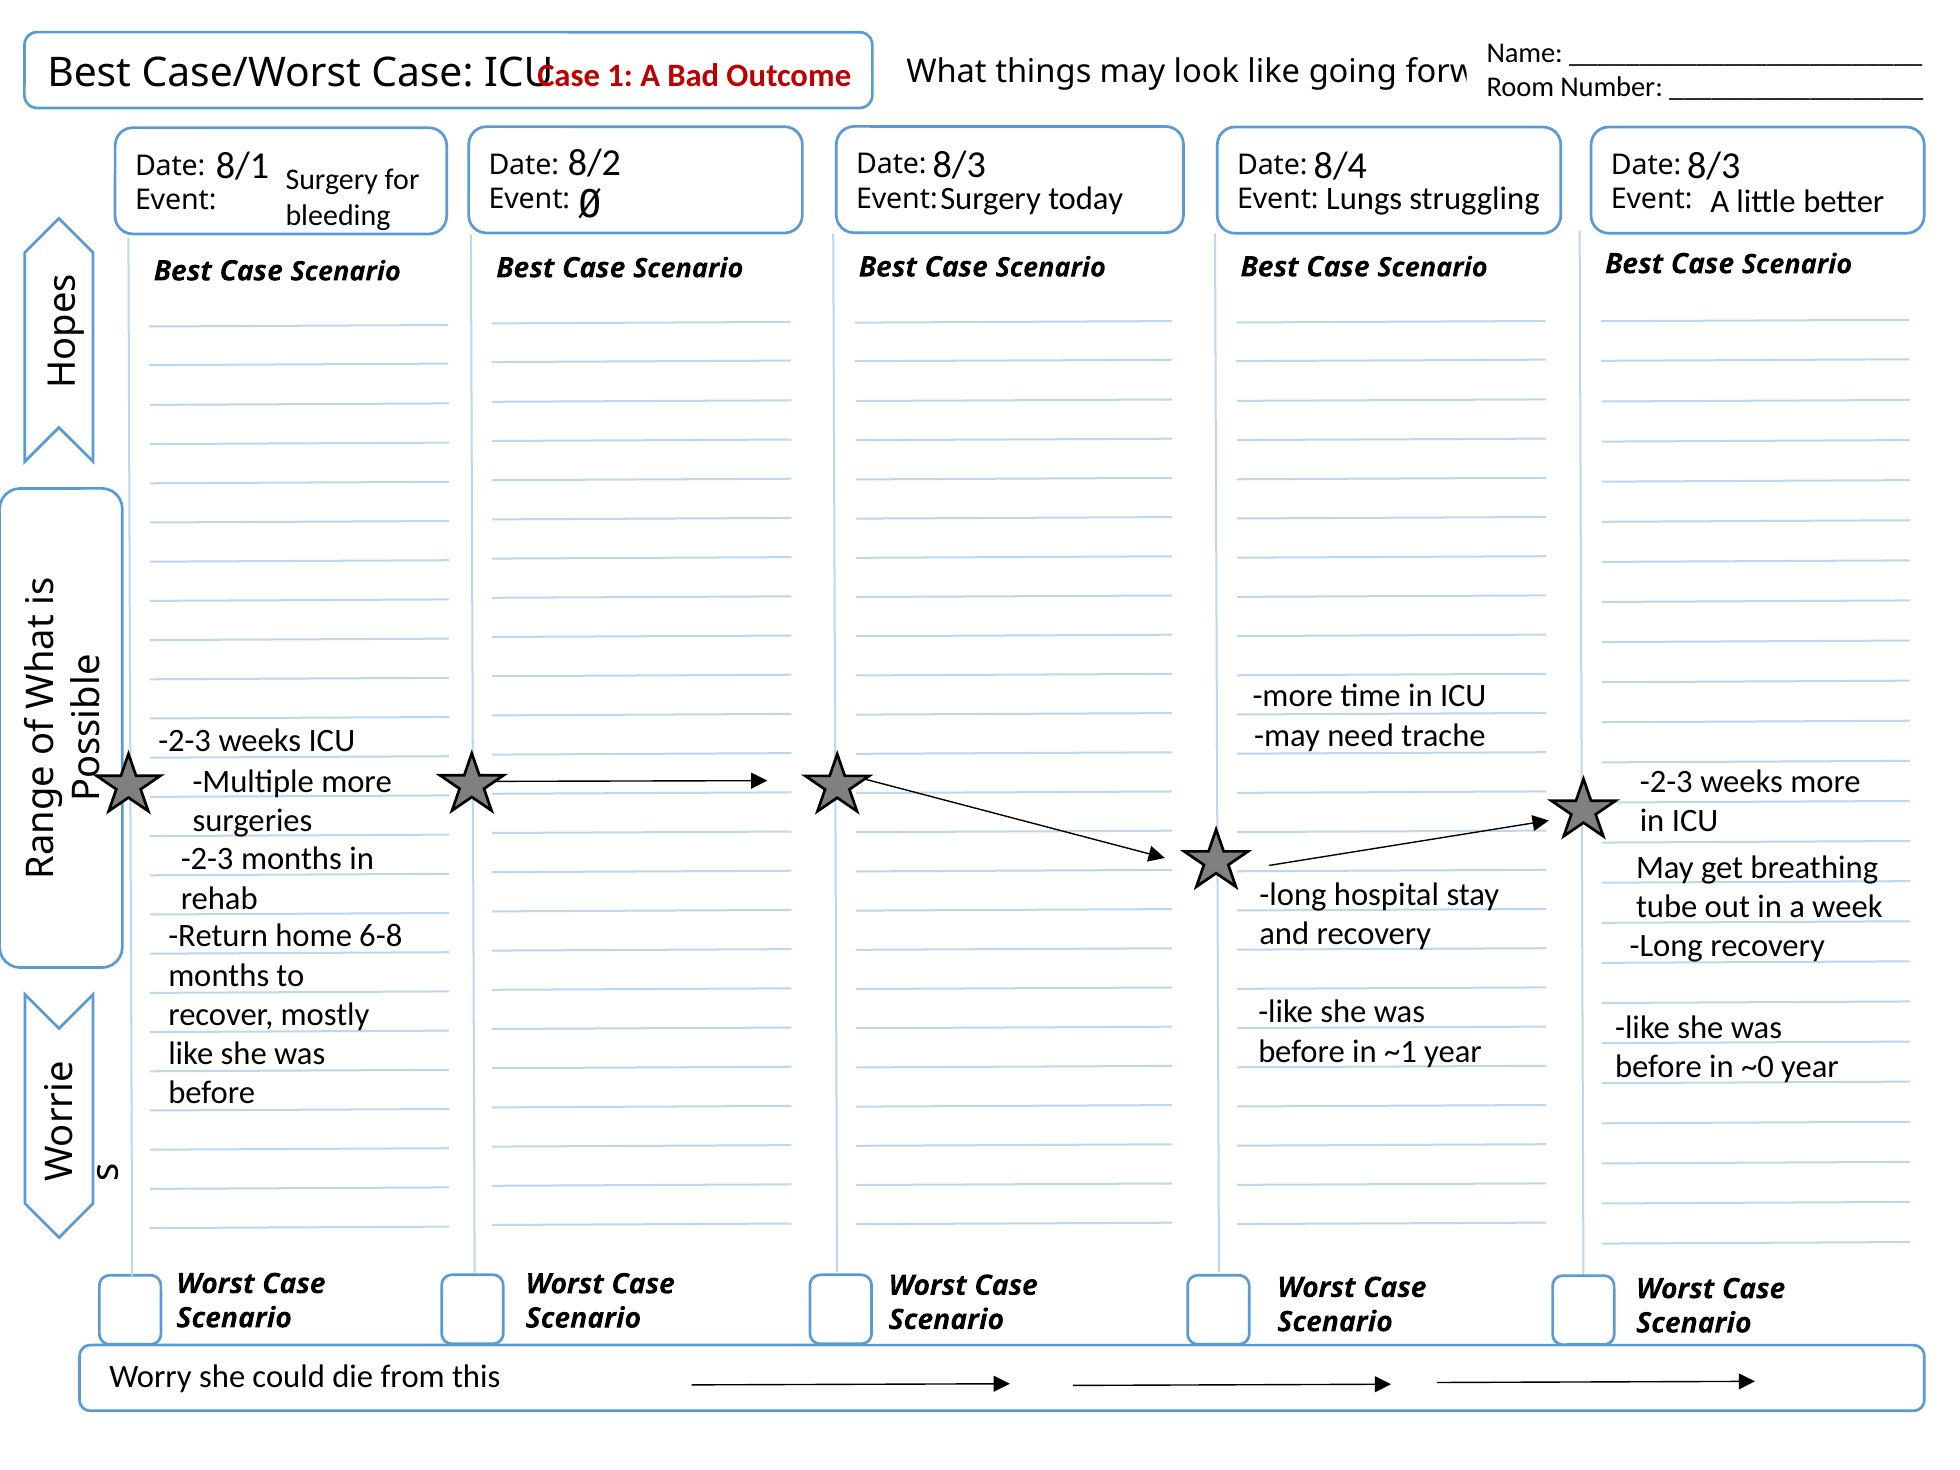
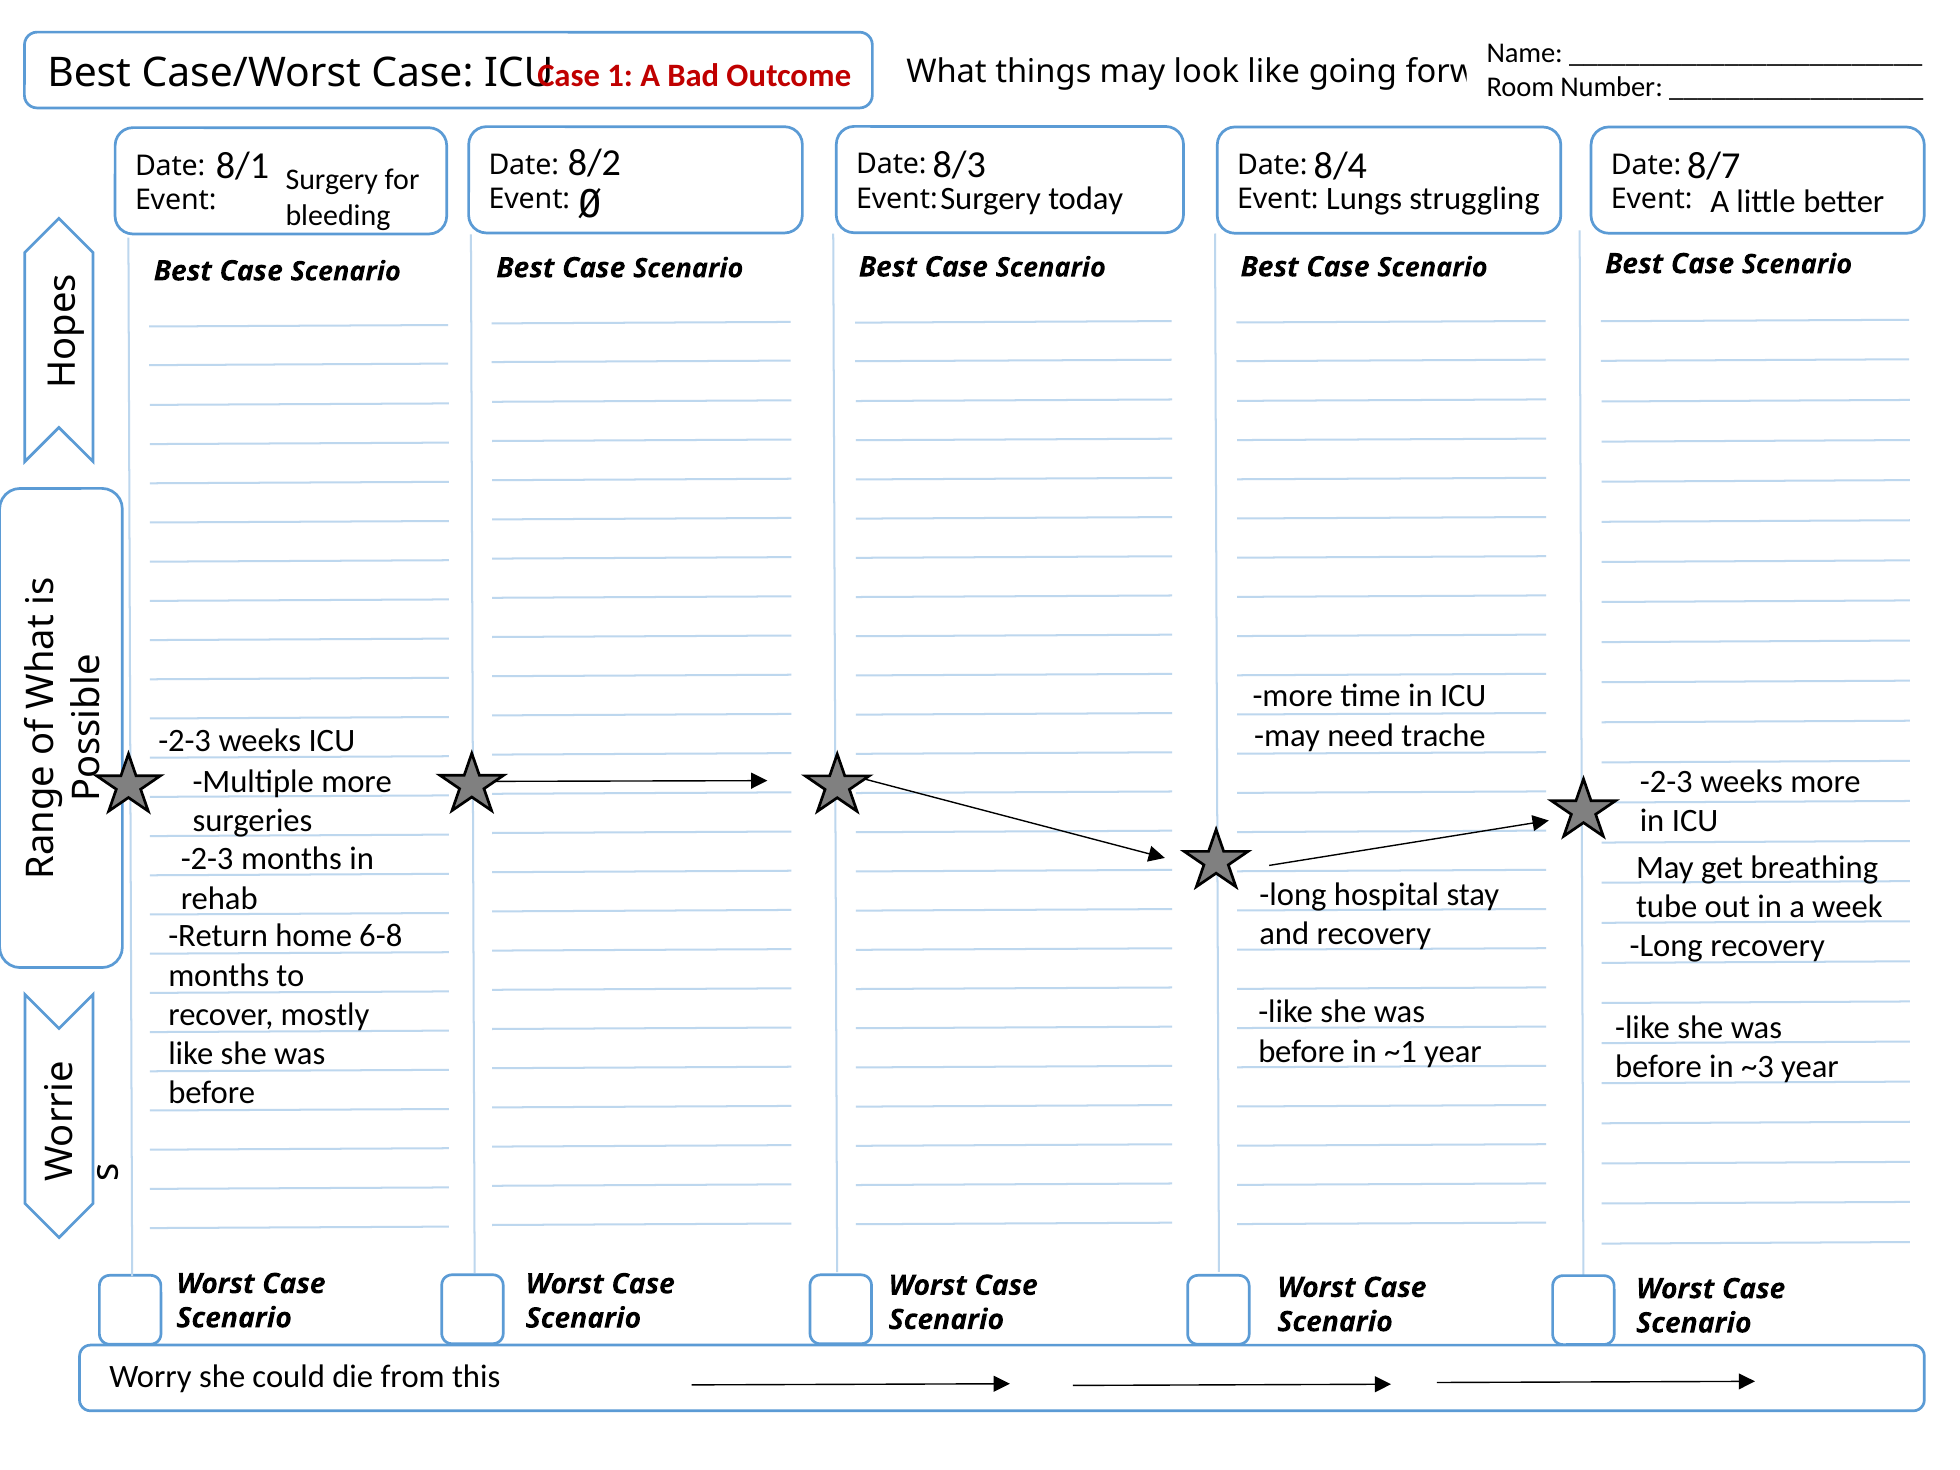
8/3 8/3: 8/3 -> 8/7 (1714, 166)
~0: ~0 -> ~3 (1757, 1067)
